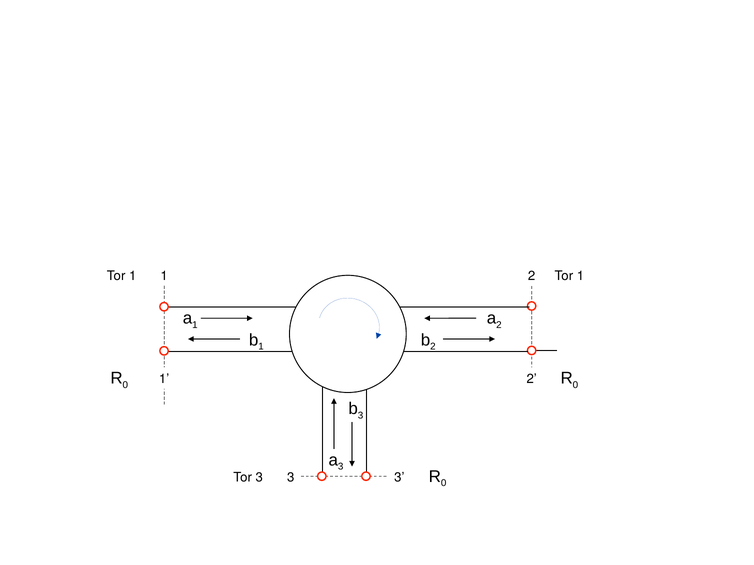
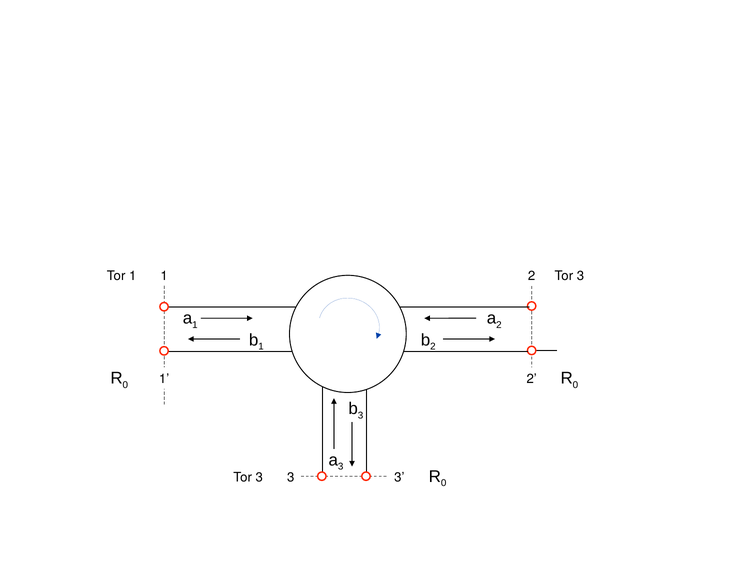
Tor 1 Tor 1: 1 -> 3 (580, 276)
